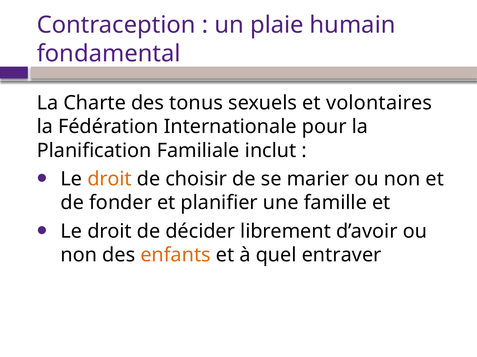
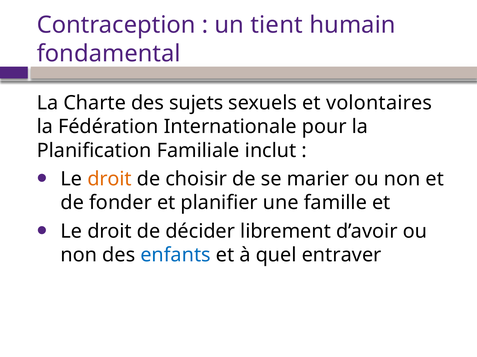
plaie: plaie -> tient (277, 25)
tonus: tonus -> sujets (196, 103)
enfants colour: orange -> blue (176, 256)
